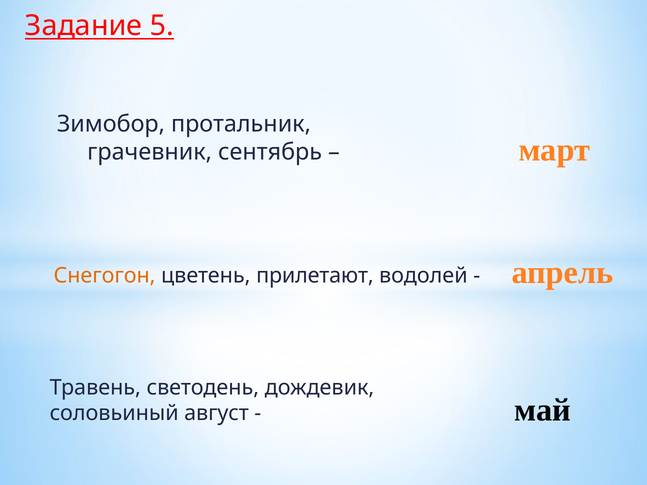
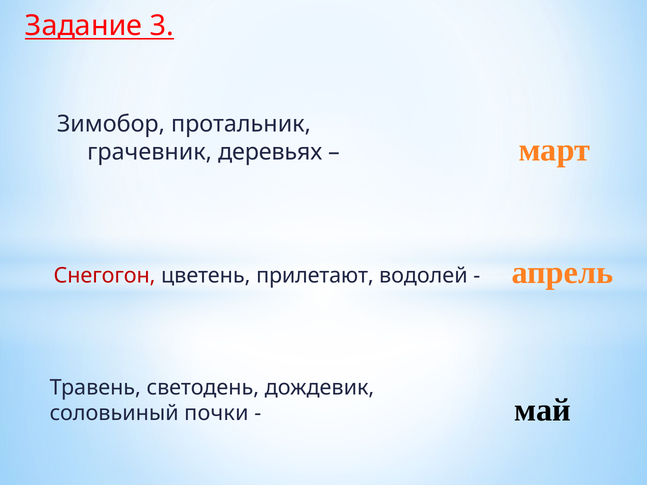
5: 5 -> 3 (162, 26)
сентябрь: сентябрь -> деревьях (270, 152)
Снегогон colour: orange -> red (105, 276)
август: август -> почки (216, 414)
